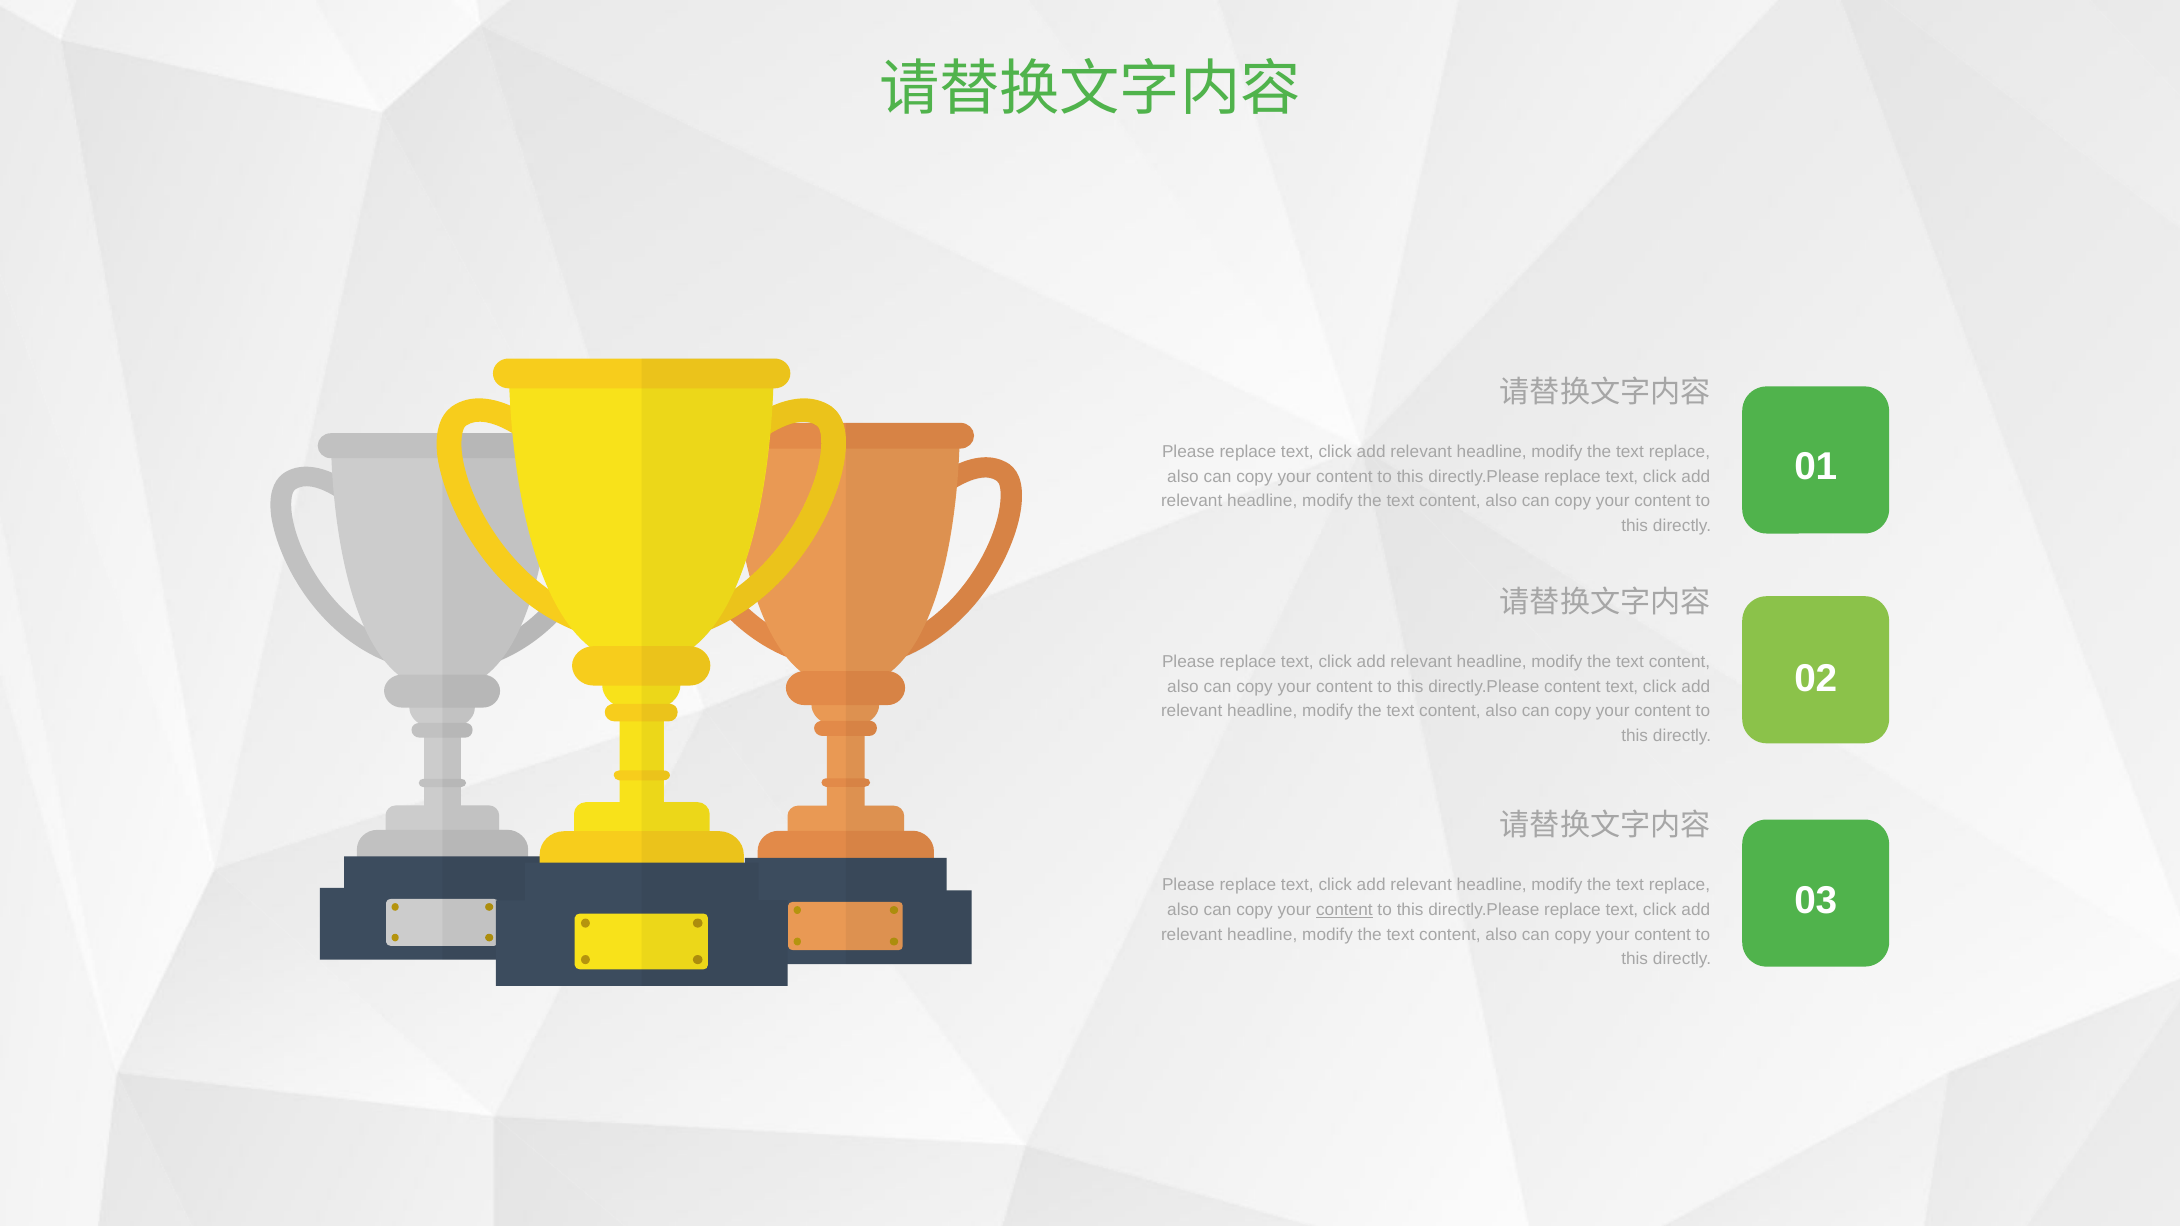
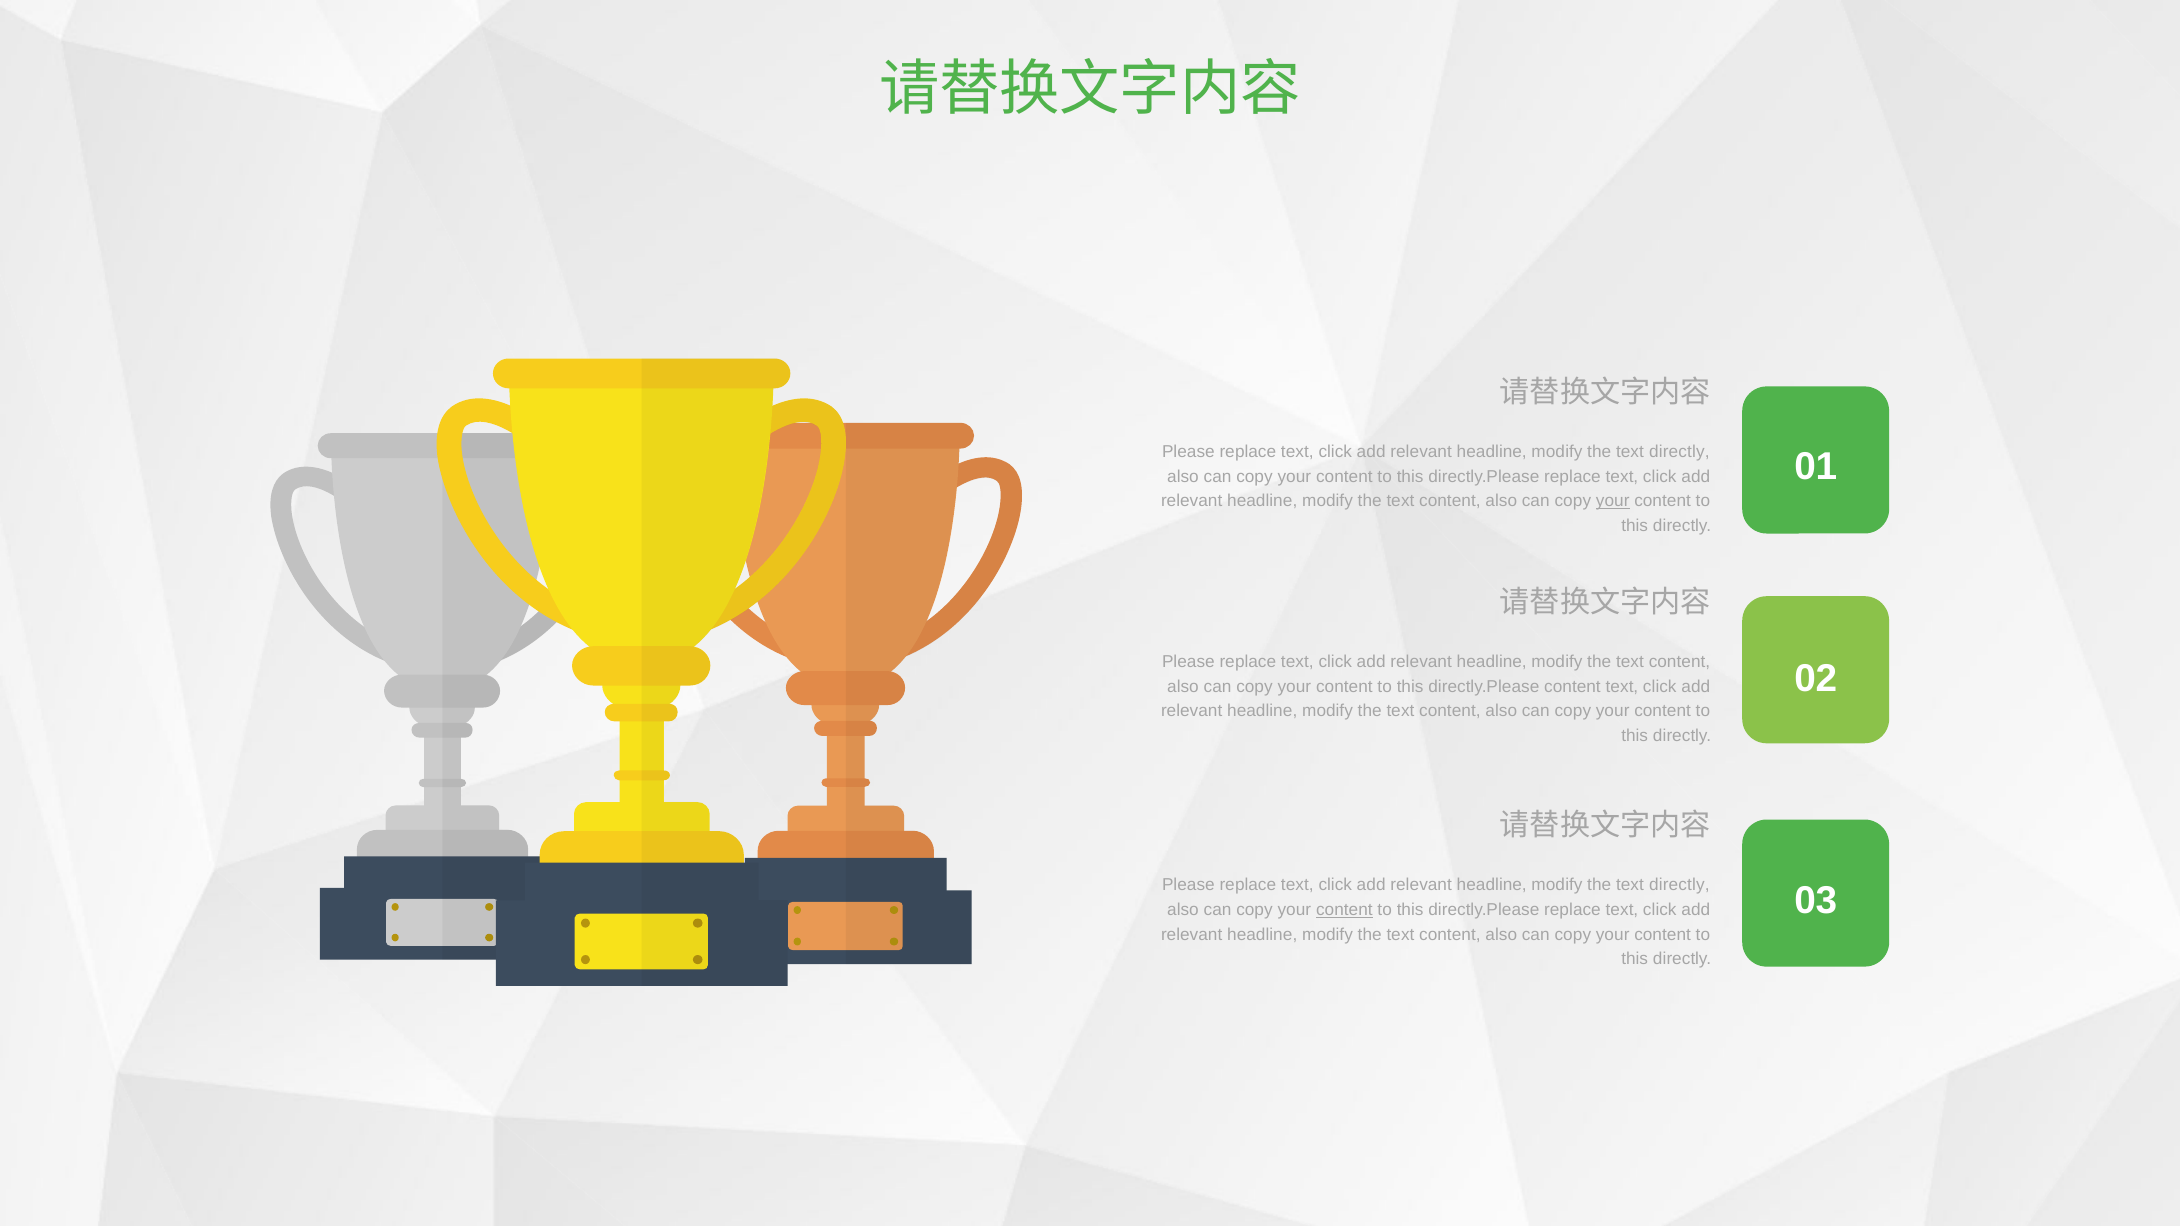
replace: replace -> directly (1679, 452)
your underline: none -> present (1613, 501)
replace: replace -> directly (1679, 885)
